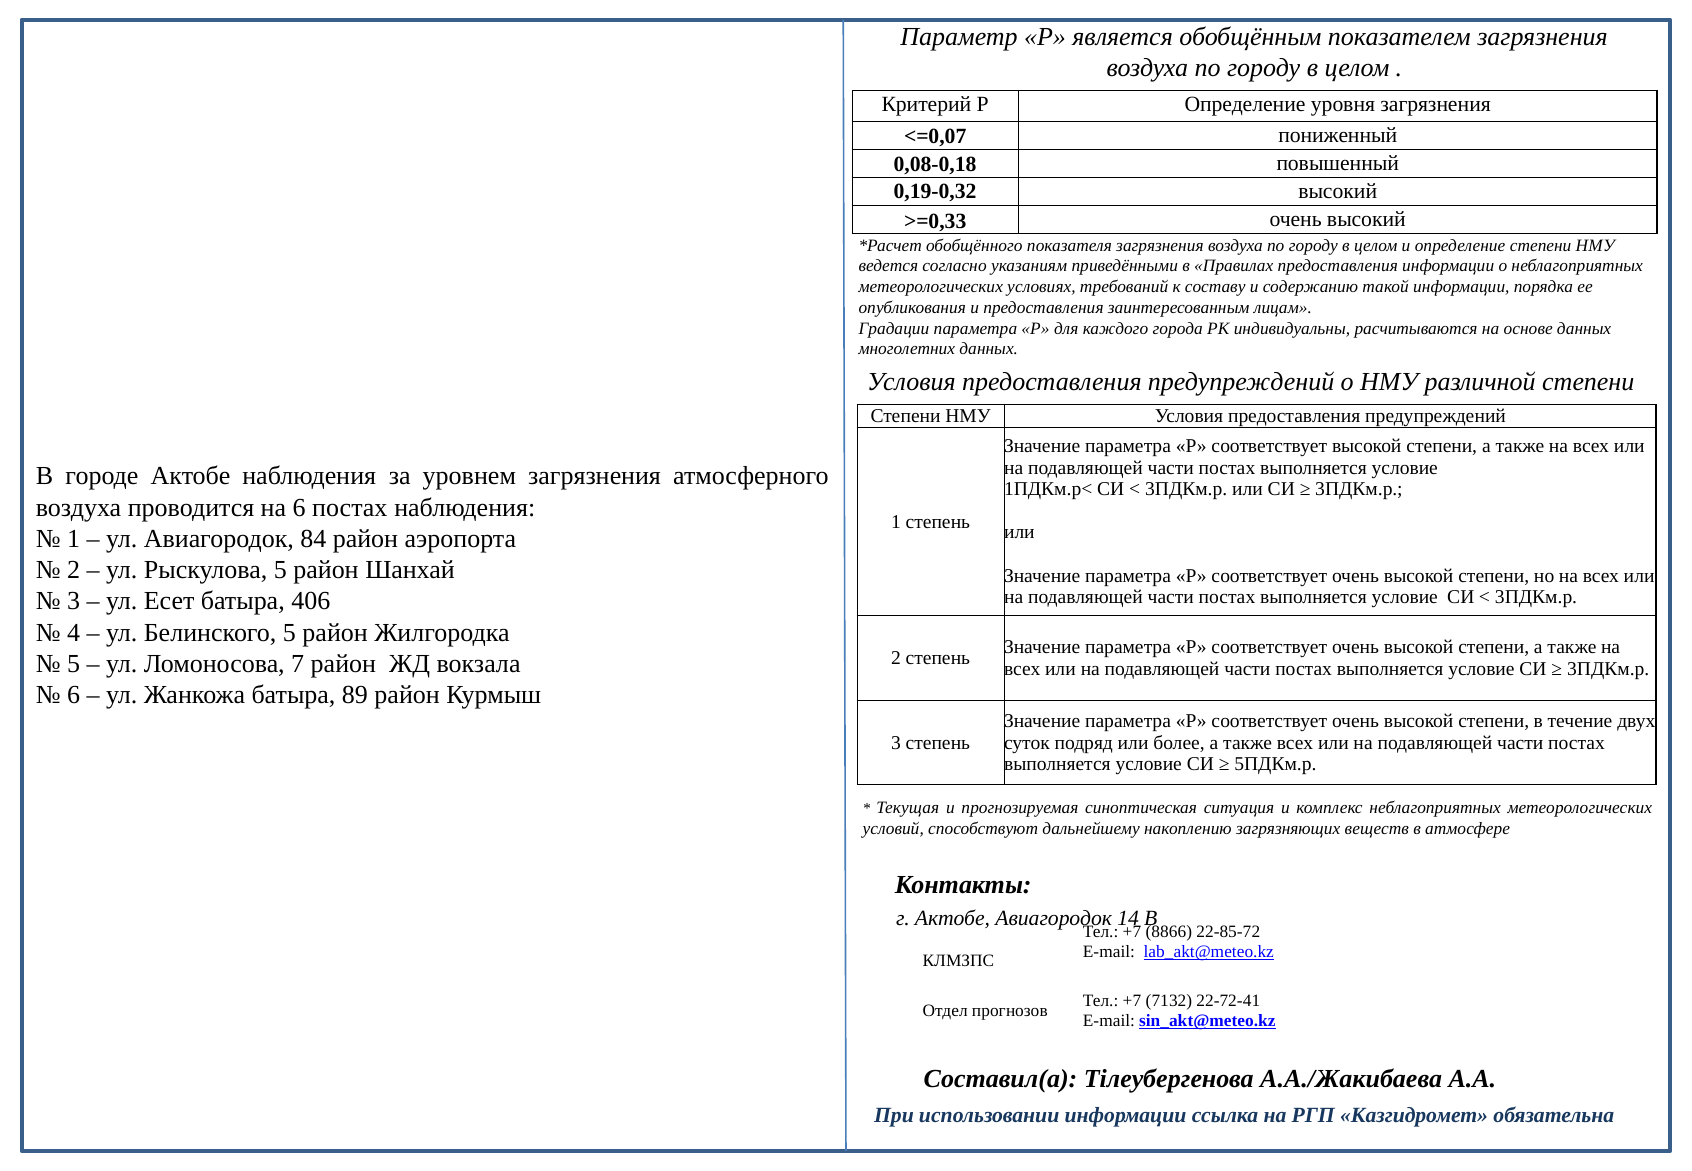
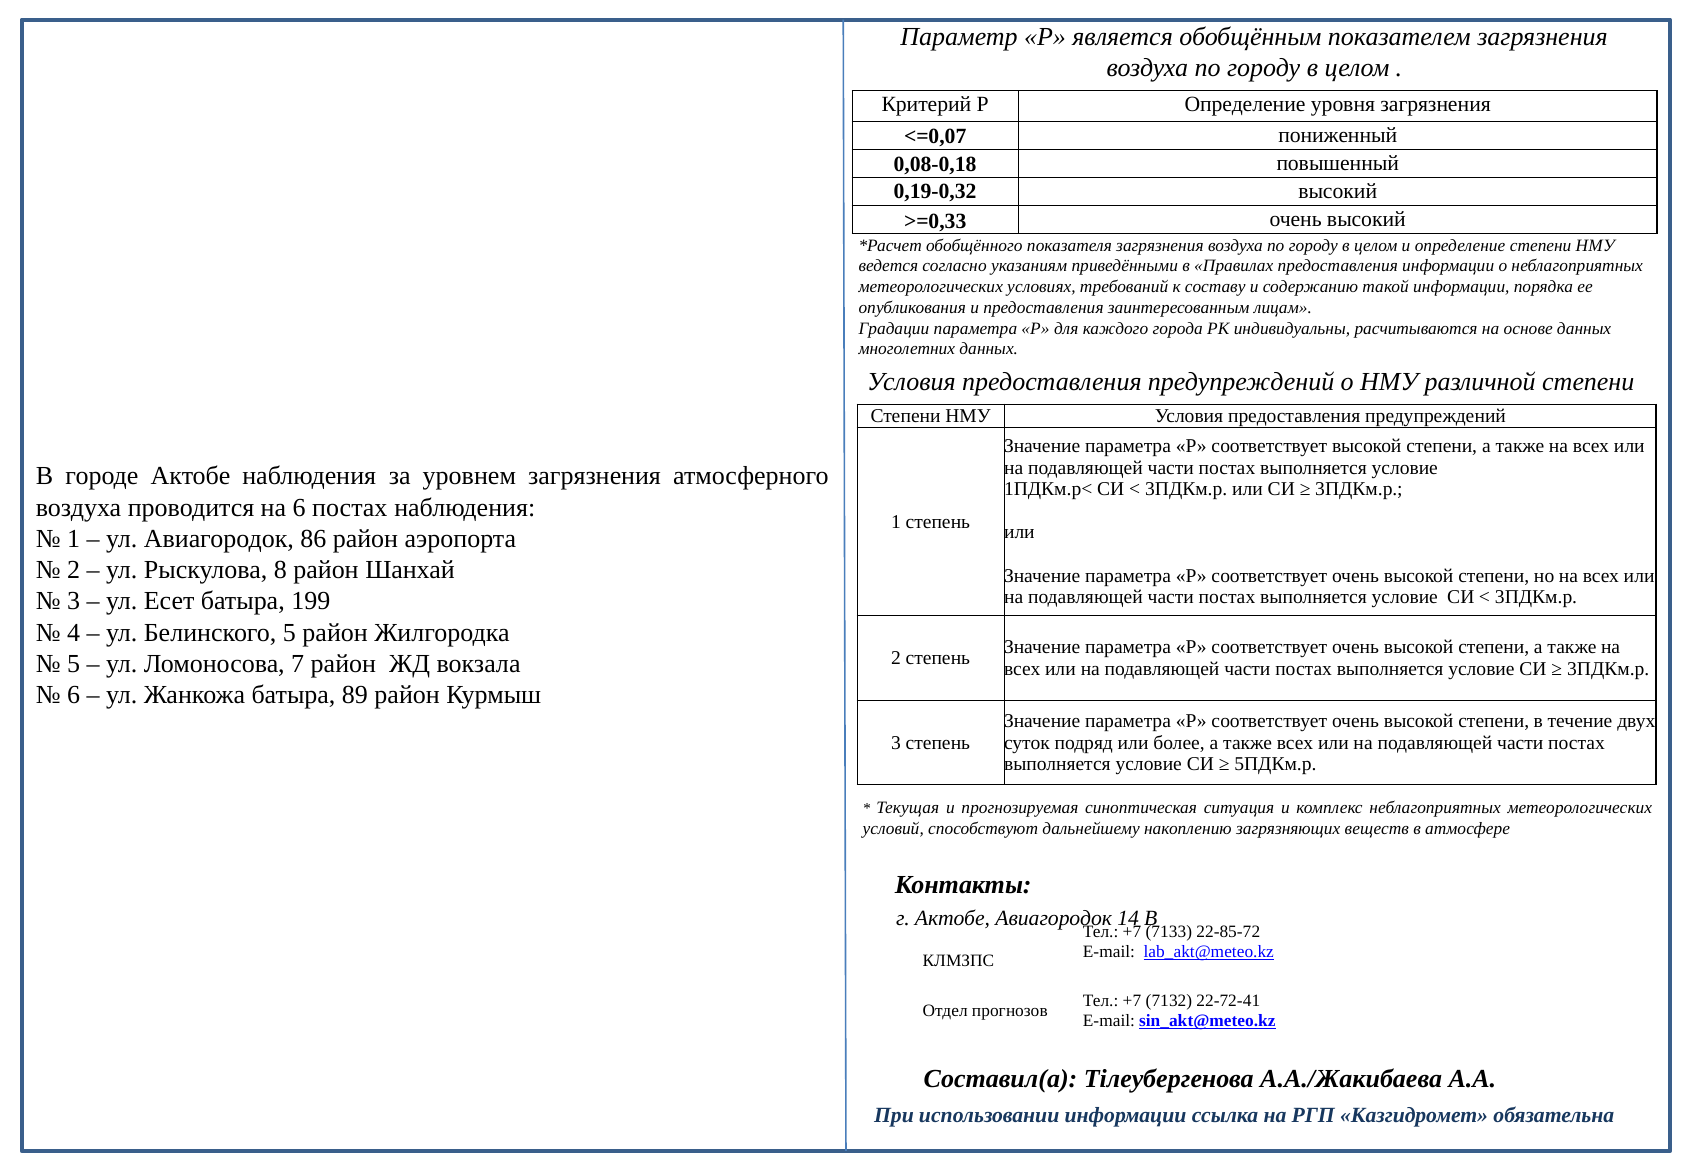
84: 84 -> 86 (313, 539)
Рыскулова 5: 5 -> 8 (280, 570)
406: 406 -> 199 (311, 602)
8866: 8866 -> 7133 (1169, 933)
